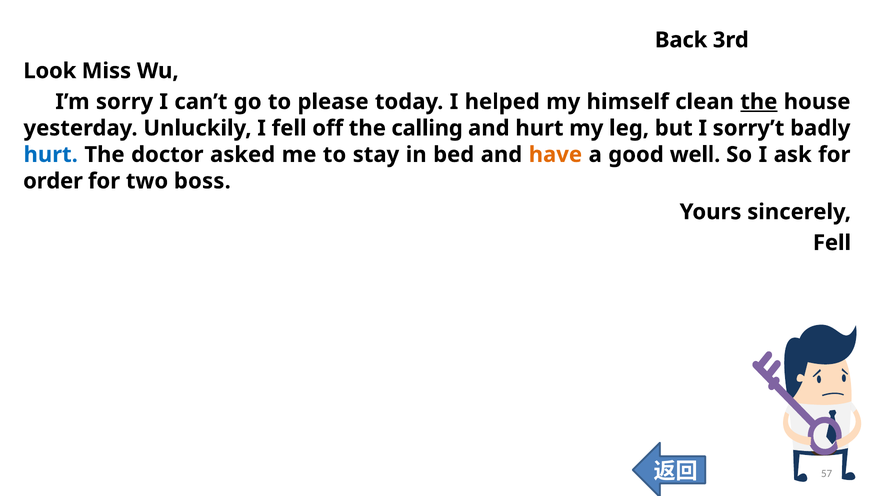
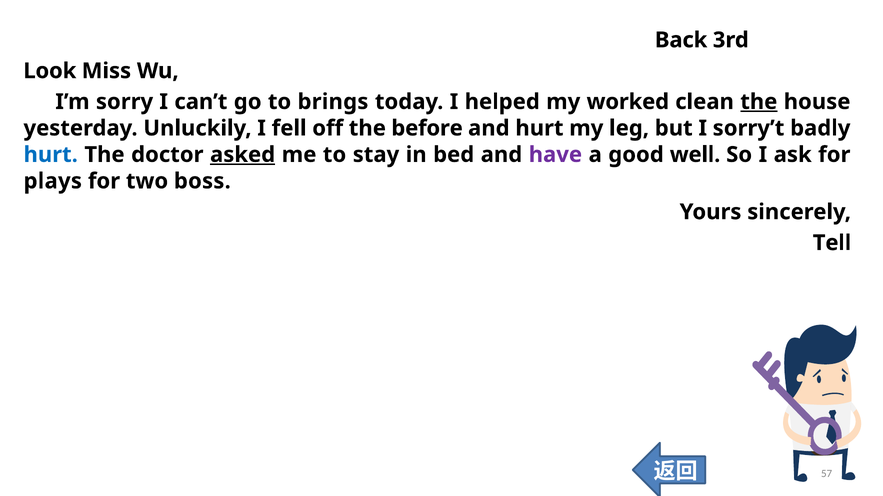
please: please -> brings (333, 102)
himself: himself -> worked (628, 102)
calling: calling -> before (427, 128)
asked underline: none -> present (243, 155)
have colour: orange -> purple (555, 155)
order: order -> plays (53, 181)
Fell: Fell -> Tell (832, 243)
